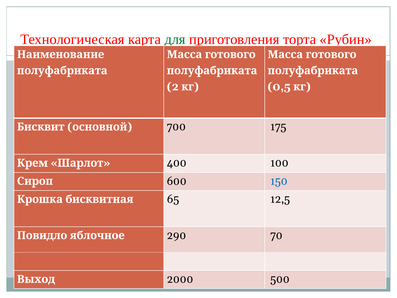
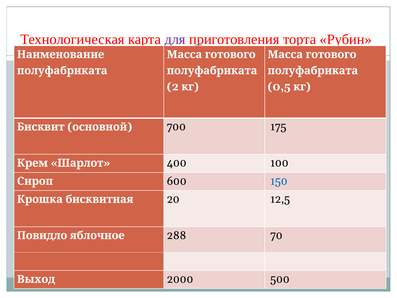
для colour: green -> purple (175, 39)
65: 65 -> 20 (173, 199)
290: 290 -> 288 (177, 235)
